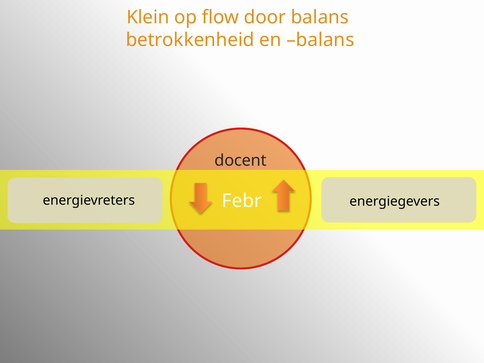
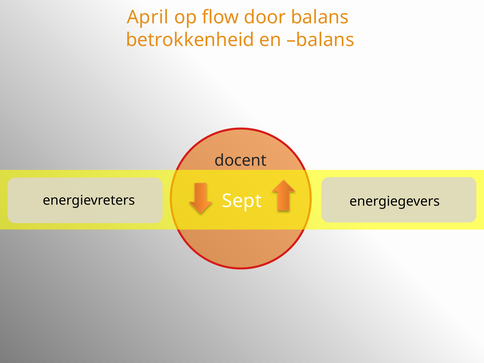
Klein: Klein -> April (148, 17)
Febr: Febr -> Sept (242, 201)
